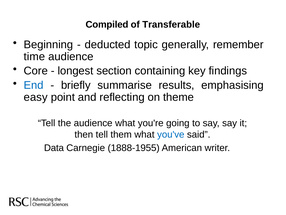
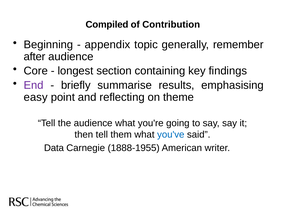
Transferable: Transferable -> Contribution (171, 24)
deducted: deducted -> appendix (108, 44)
time: time -> after (35, 57)
End colour: blue -> purple (34, 85)
